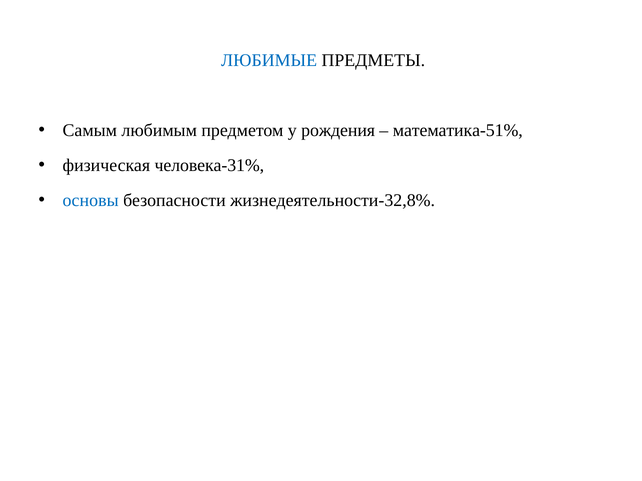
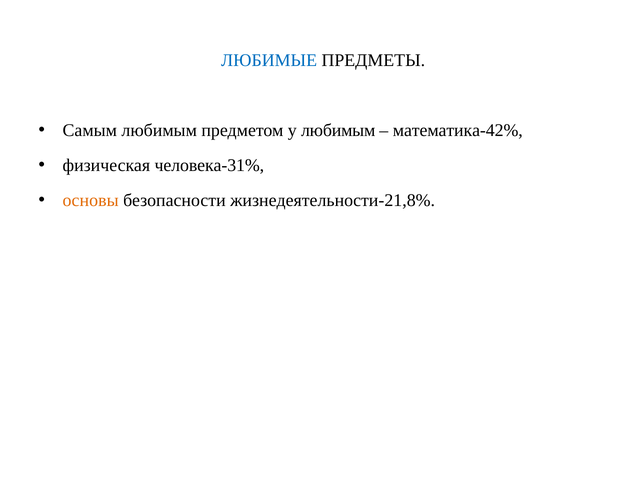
у рождения: рождения -> любимым (338, 131)
математика-51%: математика-51% -> математика-42% (458, 131)
основы colour: blue -> orange (91, 200)
жизнедеятельности-32,8%: жизнедеятельности-32,8% -> жизнедеятельности-21,8% (333, 200)
